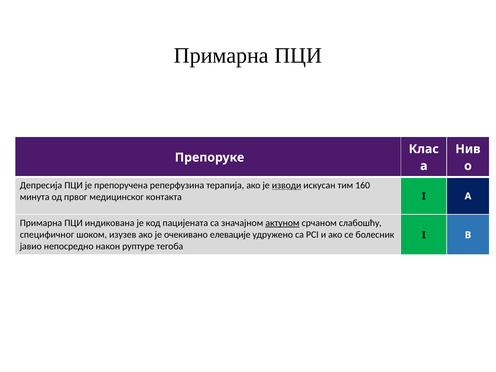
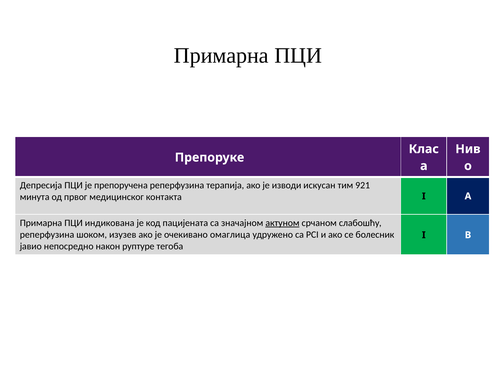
изводи underline: present -> none (287, 185)
160: 160 -> 921 (363, 185)
специфичног: специфичног -> реперфузина (47, 235)
елевације: елевације -> омаглица (230, 235)
